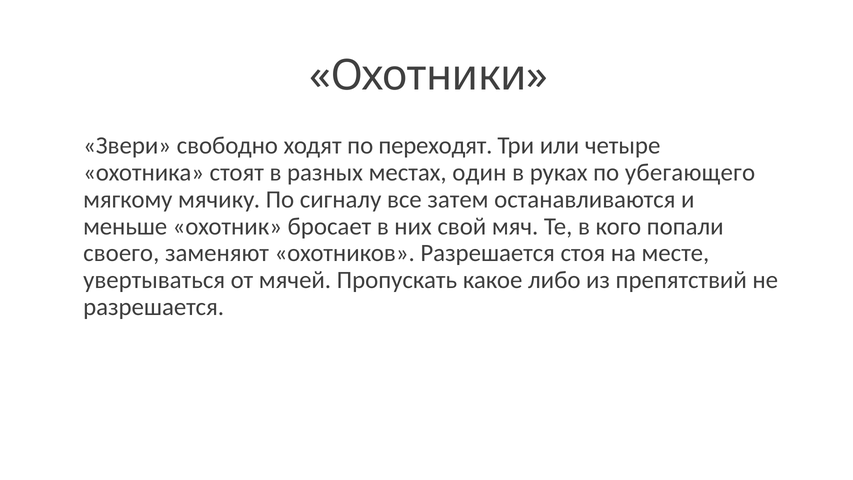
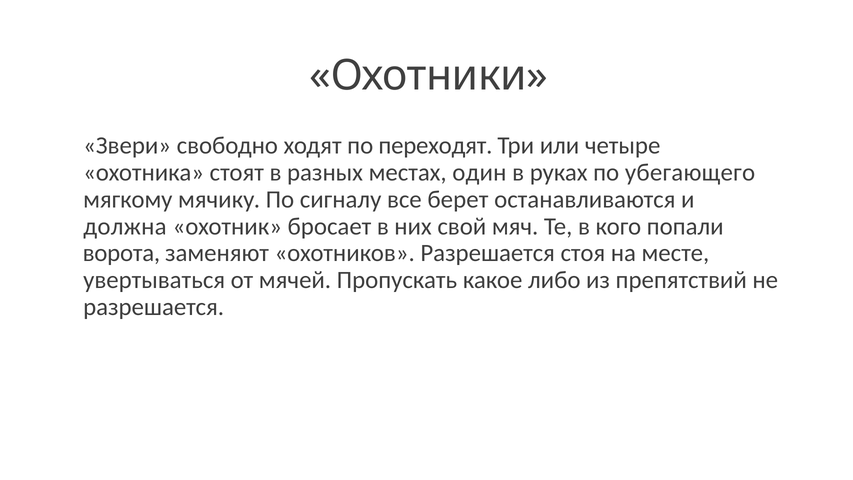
затем: затем -> берет (458, 199)
меньше: меньше -> должна (125, 226)
своего: своего -> ворота (121, 253)
